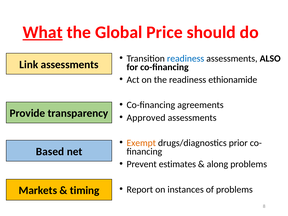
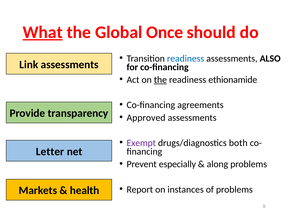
Price: Price -> Once (165, 32)
the underline: none -> present (160, 80)
Exempt colour: orange -> purple (141, 143)
prior: prior -> both (238, 143)
Based: Based -> Letter (50, 152)
estimates: estimates -> especially (177, 164)
timing: timing -> health (85, 190)
